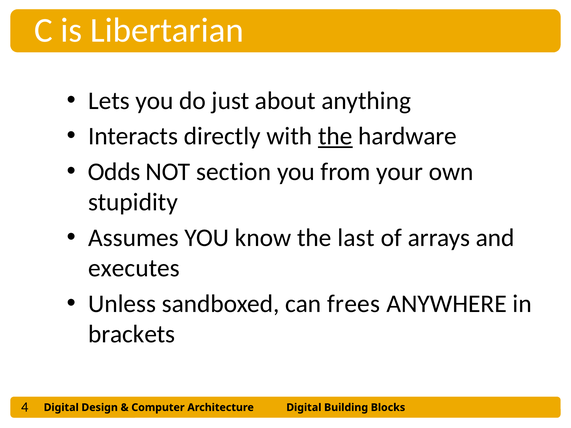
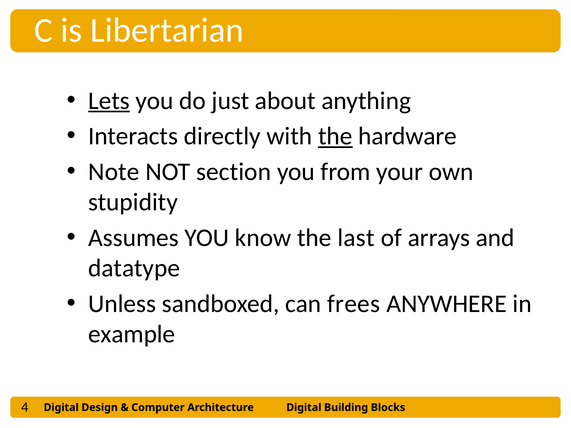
Lets underline: none -> present (109, 101)
Odds: Odds -> Note (114, 172)
executes: executes -> datatype (134, 268)
brackets: brackets -> example (132, 334)
